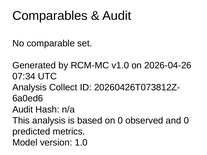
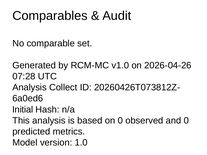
07:34: 07:34 -> 07:28 (24, 77)
Audit: Audit -> Initial (23, 110)
